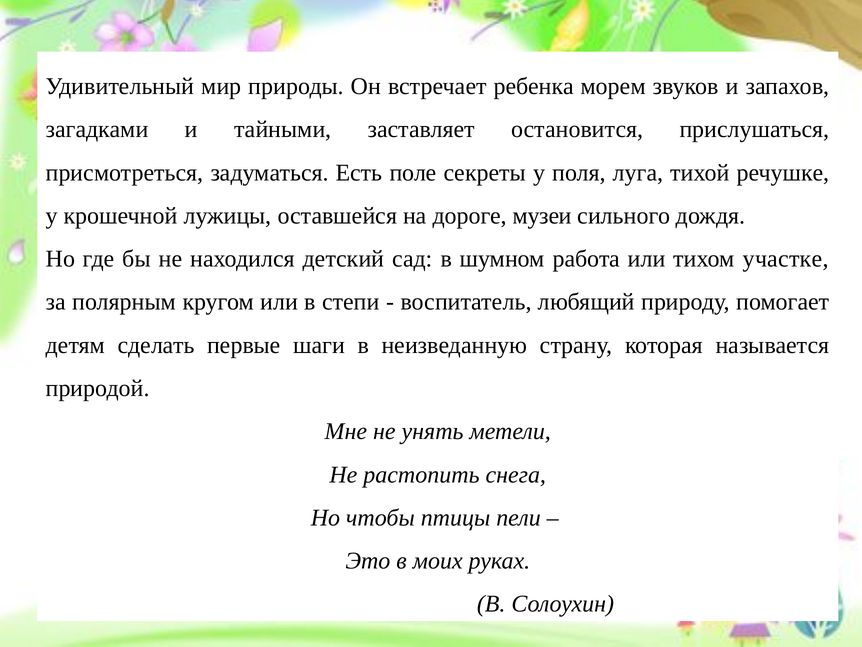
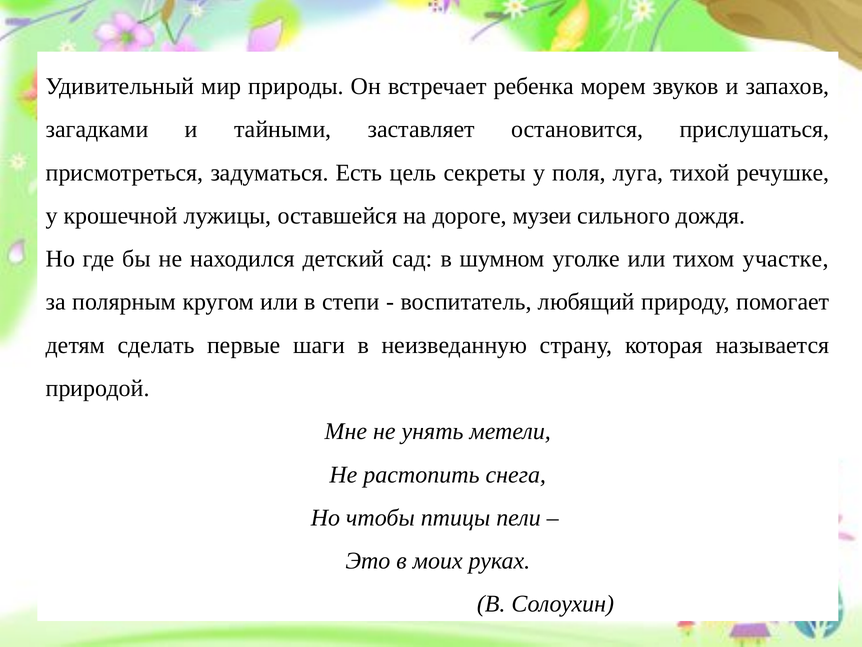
поле: поле -> цель (413, 173)
работа: работа -> уголке (586, 259)
